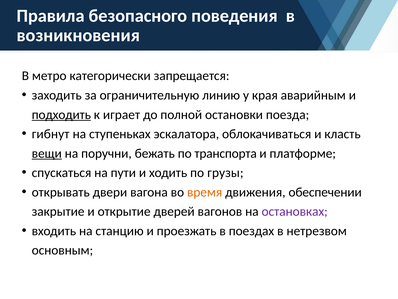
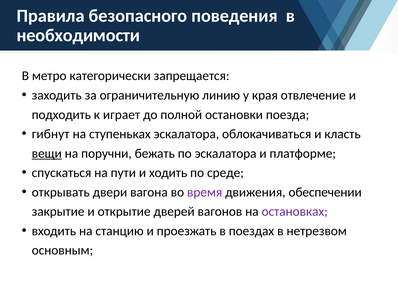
возникновения: возникновения -> необходимости (78, 35)
аварийным: аварийным -> отвлечение (313, 95)
подходить underline: present -> none (61, 114)
по транспорта: транспорта -> эскалатора (226, 153)
грузы: грузы -> среде (225, 172)
время colour: orange -> purple (205, 192)
